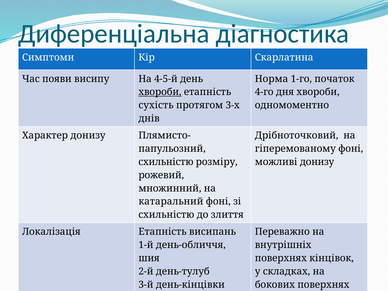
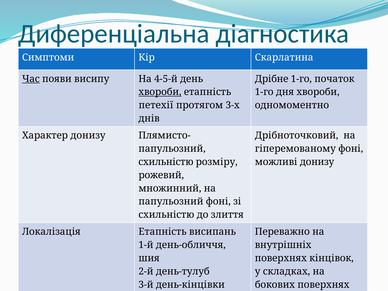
Час underline: none -> present (31, 79)
Норма: Норма -> Дрібне (272, 79)
4-го: 4-го -> 1-го (264, 92)
сухість: сухість -> петехії (156, 105)
катаральний: катаральний -> папульозний (171, 202)
